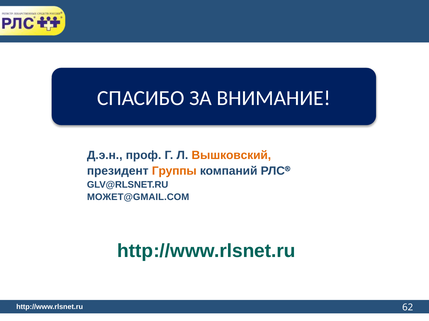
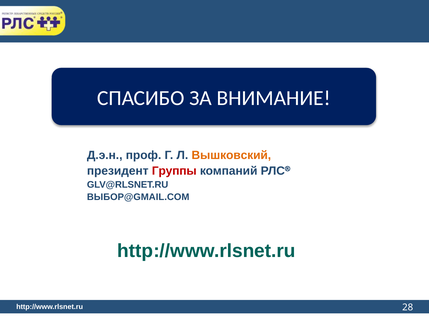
Группы colour: orange -> red (174, 171)
МОЖЕТ@GMAIL.COM: МОЖЕТ@GMAIL.COM -> ВЫБОР@GMAIL.COM (138, 198)
62: 62 -> 28 (408, 308)
